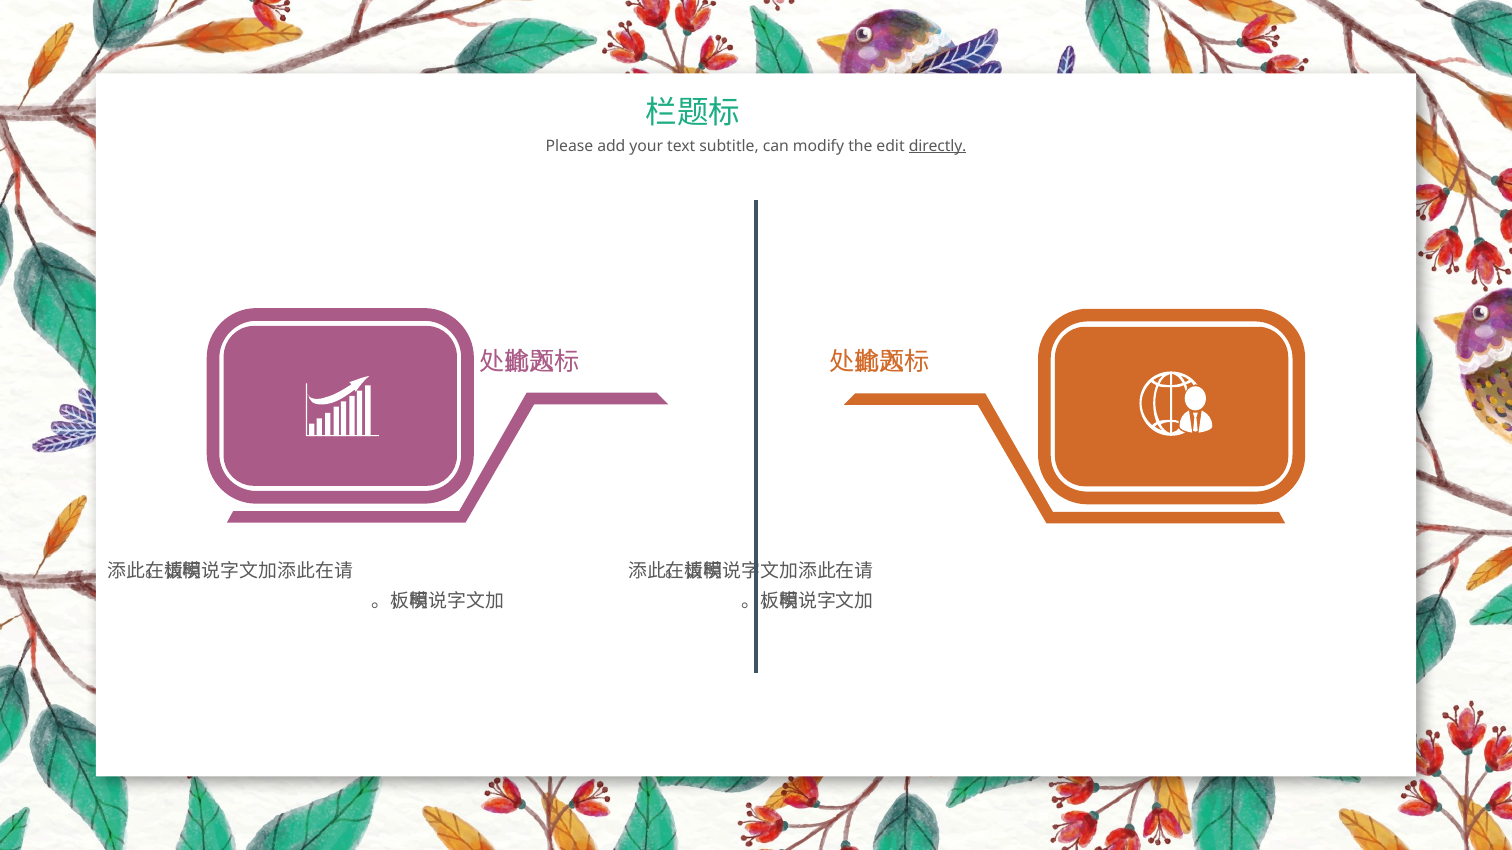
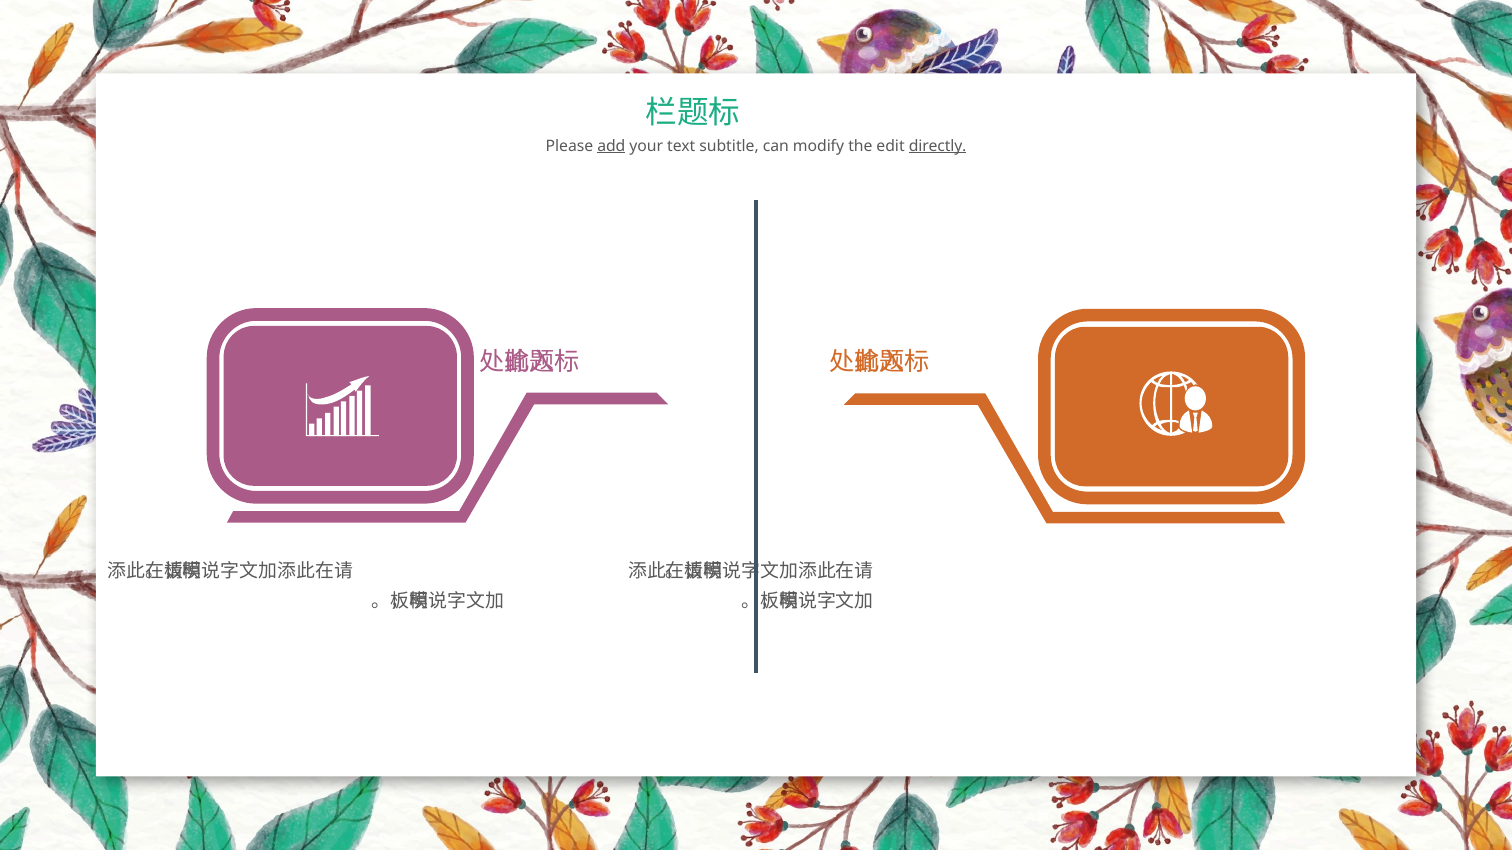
add underline: none -> present (611, 146)
